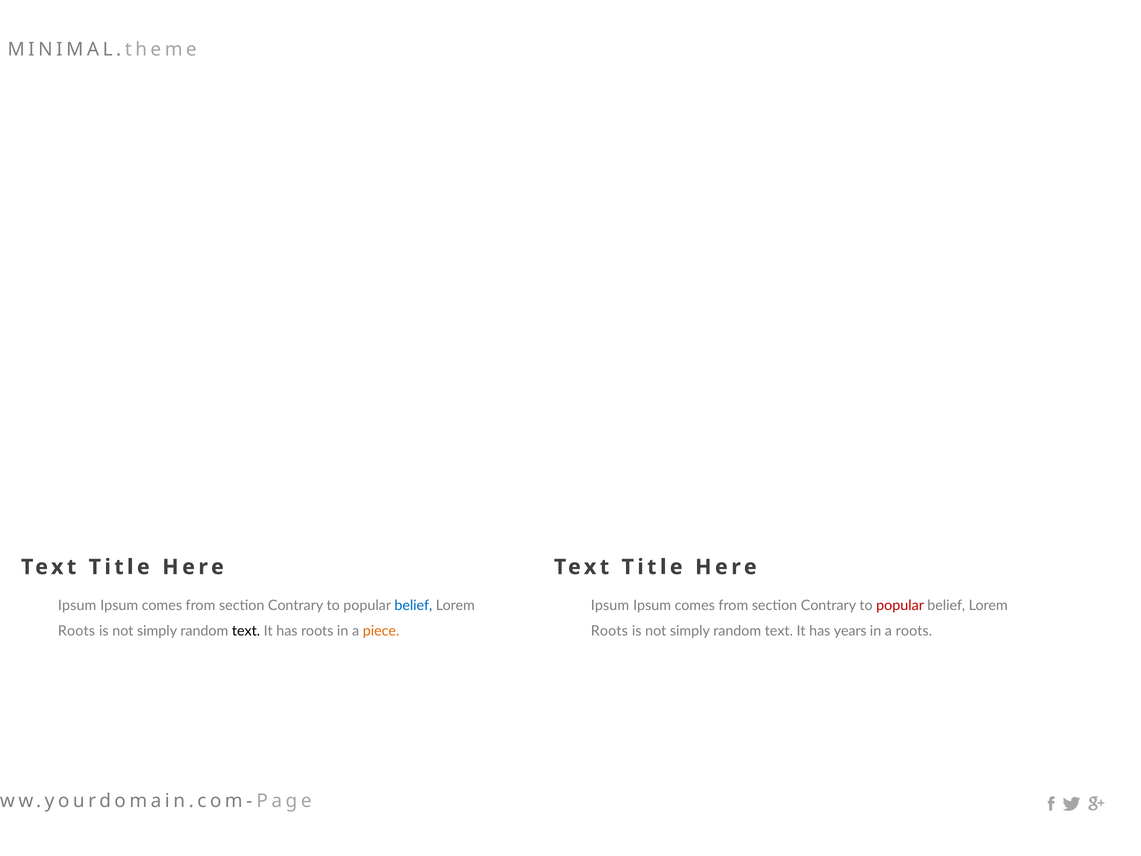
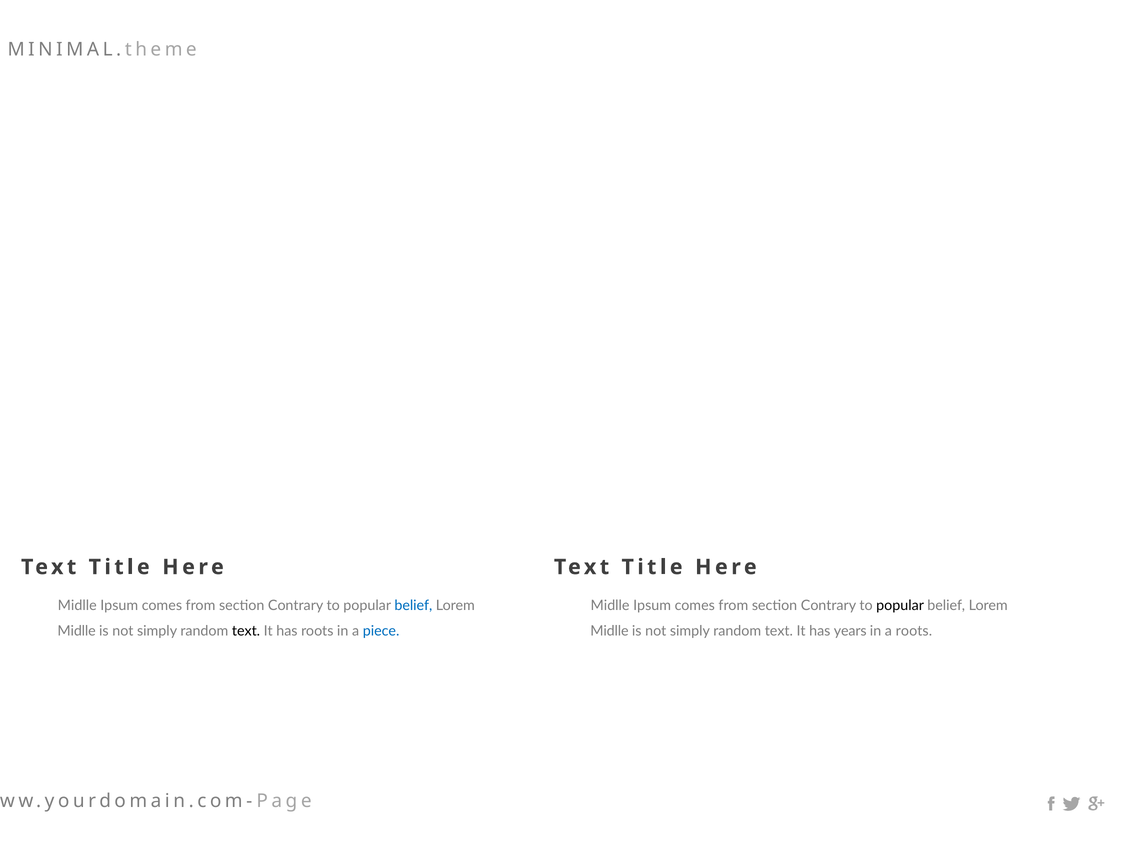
Ipsum: Ipsum -> Midlle (77, 605)
Ipsum: Ipsum -> Midlle (610, 605)
popular colour: red -> black (900, 605)
Roots: Roots -> Midlle (77, 631)
piece colour: orange -> blue (381, 631)
Roots: Roots -> Midlle (609, 631)
